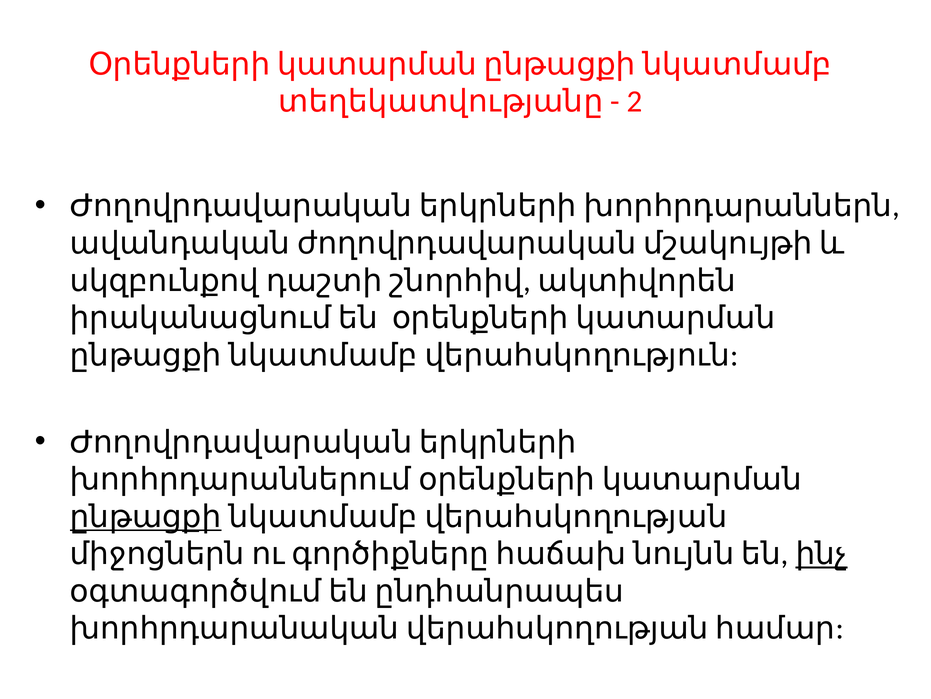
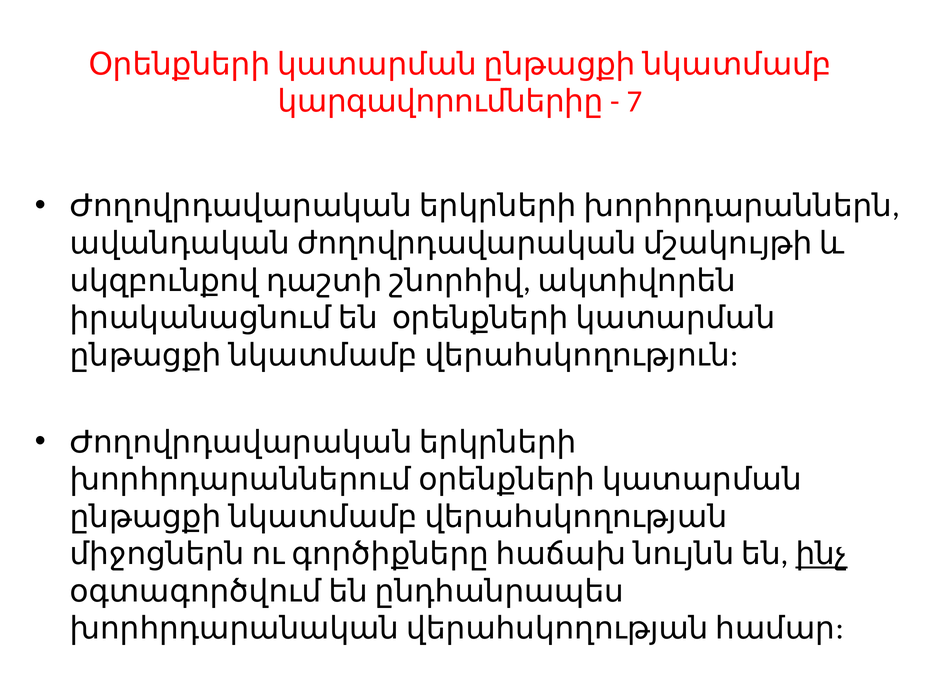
տեղեկատվության: տեղեկատվության -> կարգավորումների (431, 101)
2: 2 -> 7 (635, 101)
ընթացքի underline: present -> none (146, 516)
